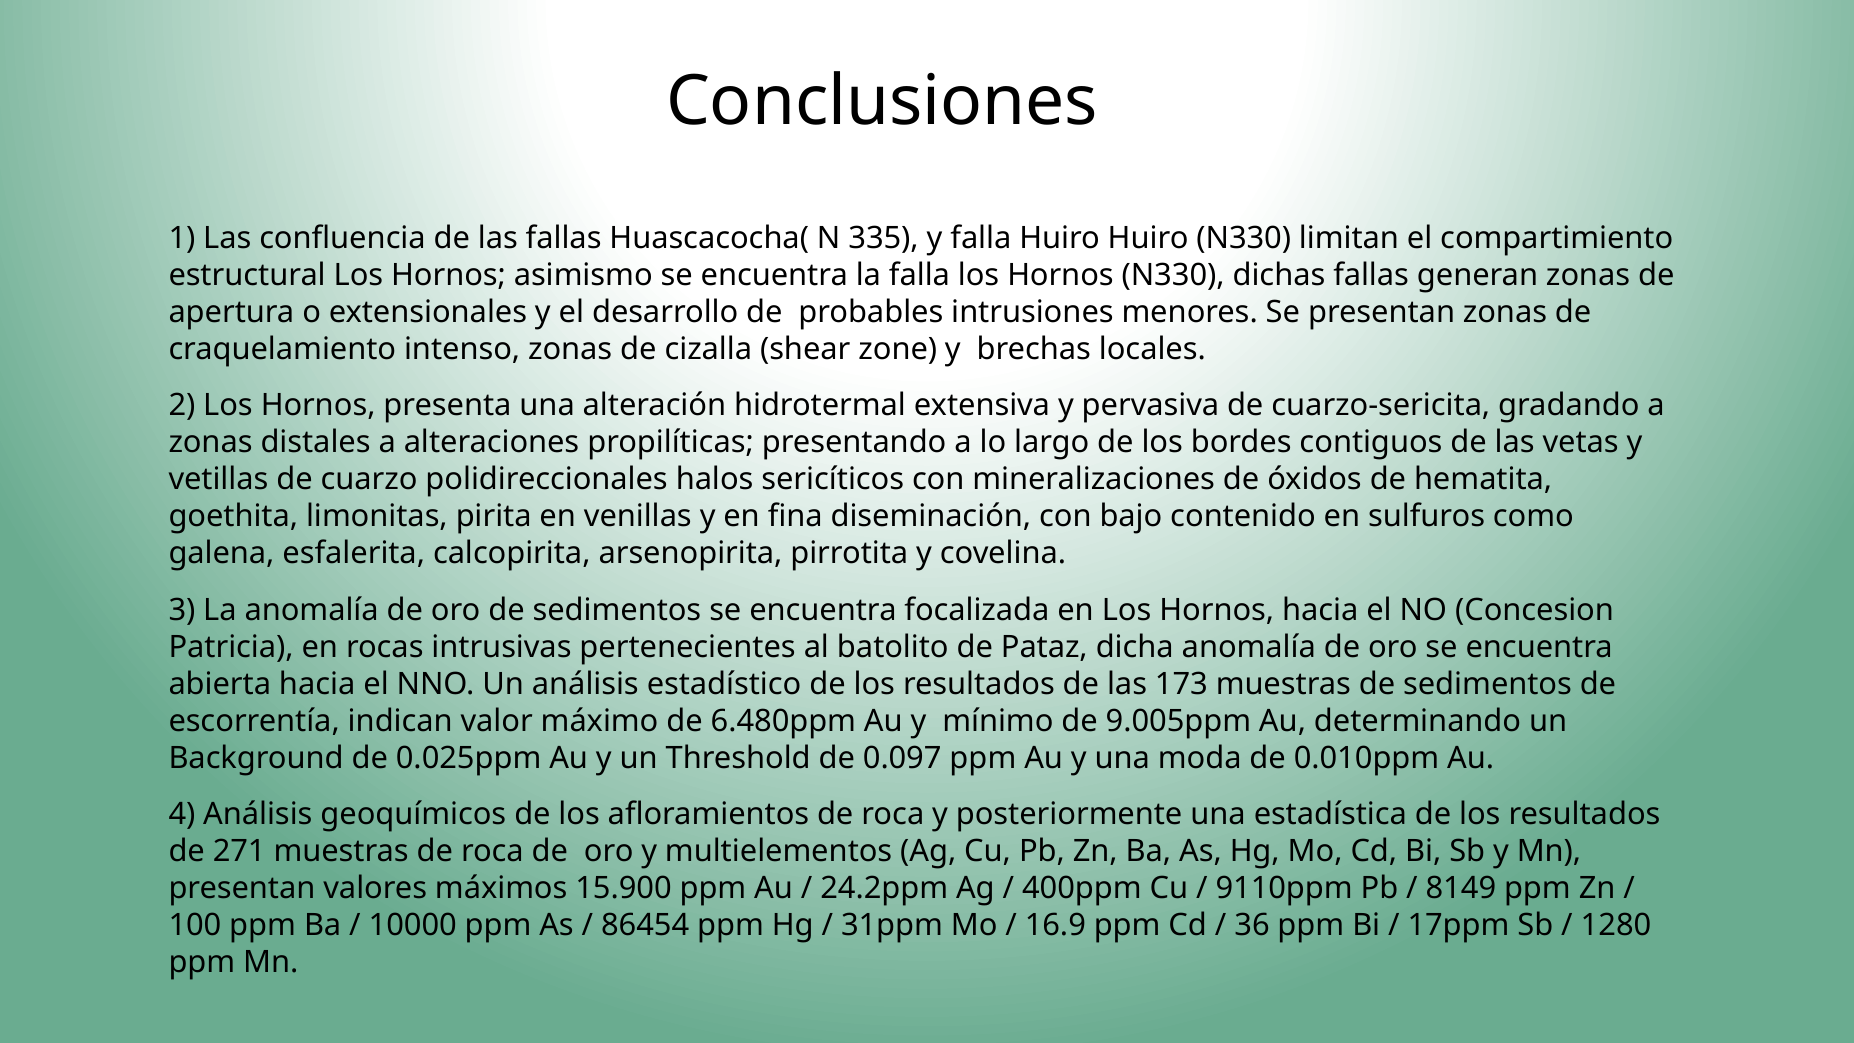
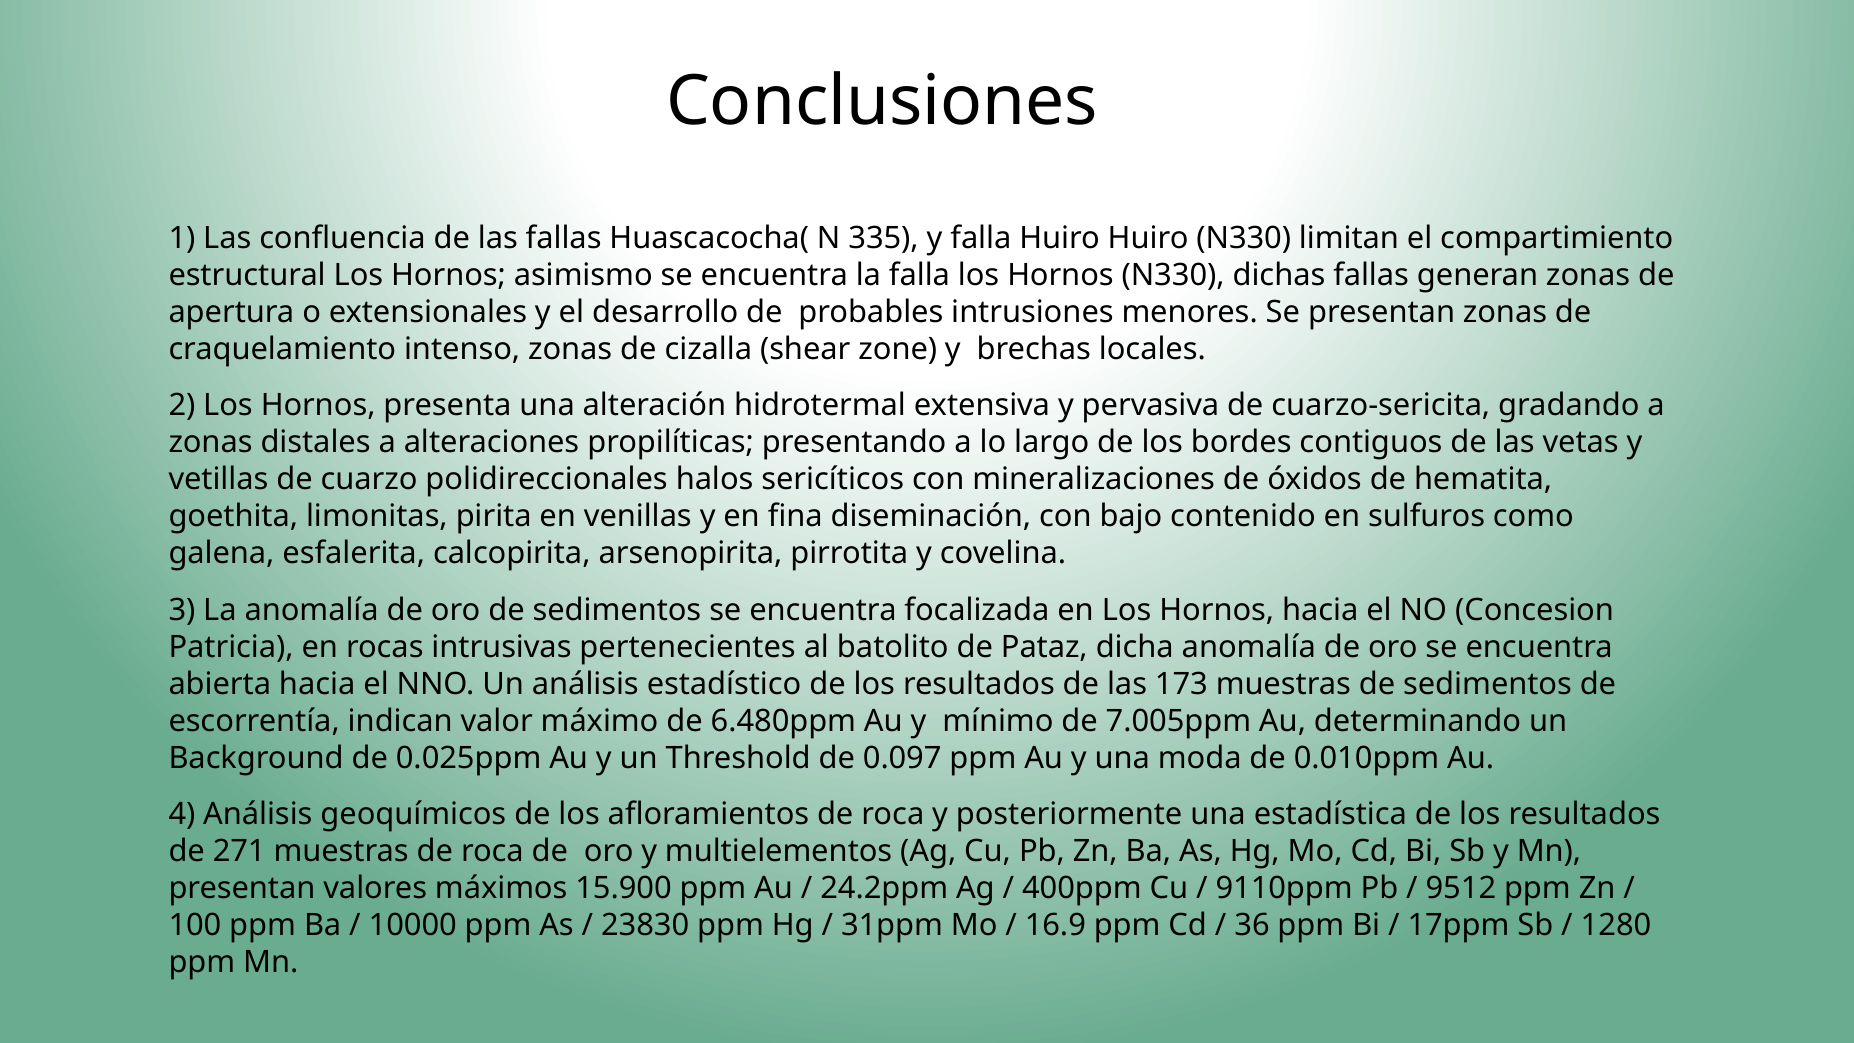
9.005ppm: 9.005ppm -> 7.005ppm (1178, 721)
8149: 8149 -> 9512 (1461, 888)
86454: 86454 -> 23830 (645, 925)
